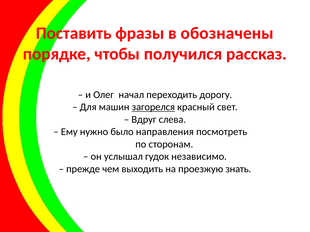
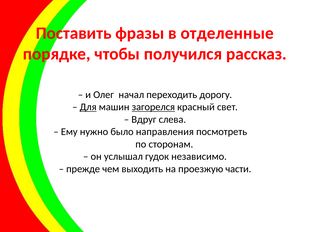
обозначены: обозначены -> отделенные (227, 33)
Для underline: none -> present (88, 107)
знать: знать -> части (238, 169)
